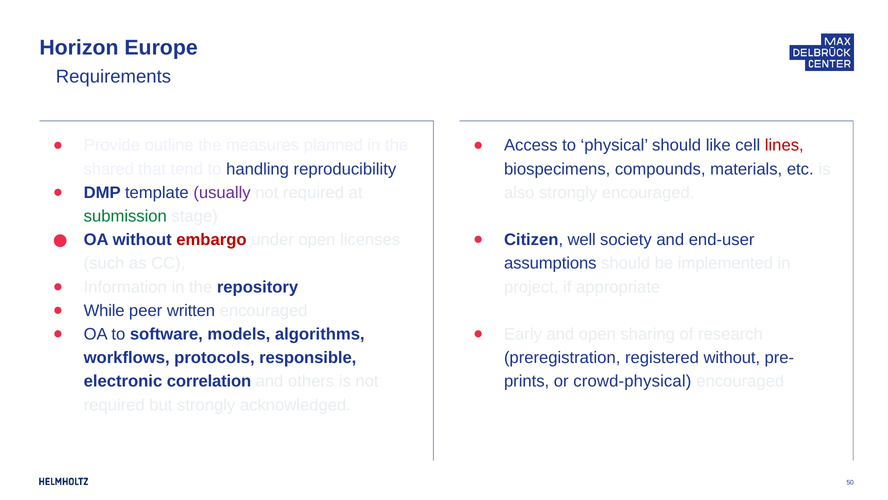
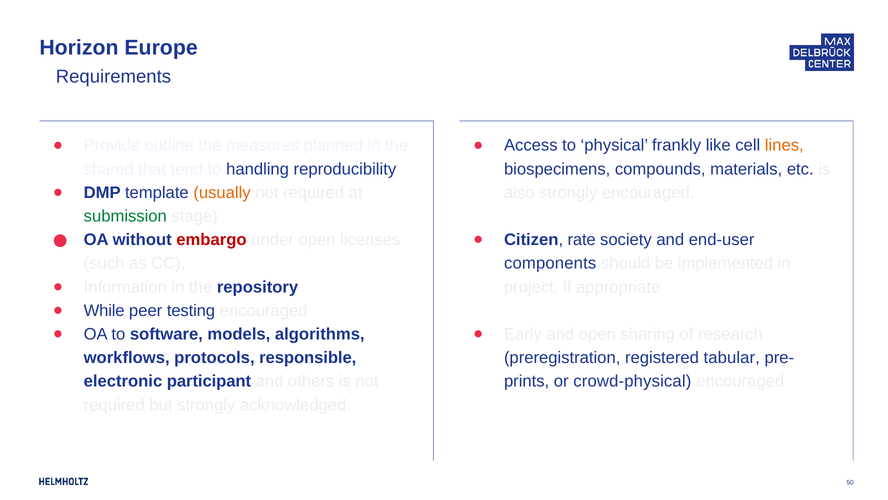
physical should: should -> frankly (677, 145)
lines colour: red -> orange (784, 145)
usually colour: purple -> orange (222, 192)
well: well -> rate (582, 240)
assumptions: assumptions -> components (550, 263)
written: written -> testing (191, 310)
registered without: without -> tabular (732, 357)
correlation: correlation -> participant (209, 381)
